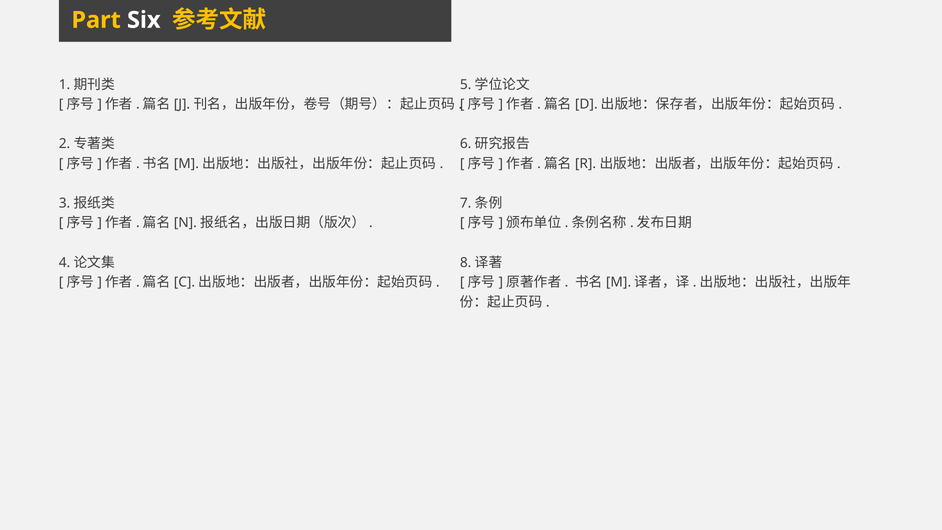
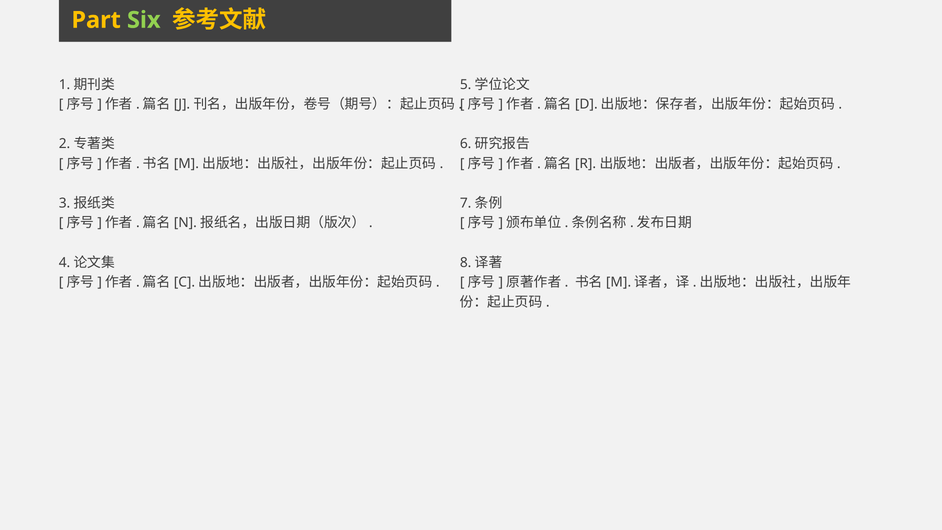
Six colour: white -> light green (144, 20)
